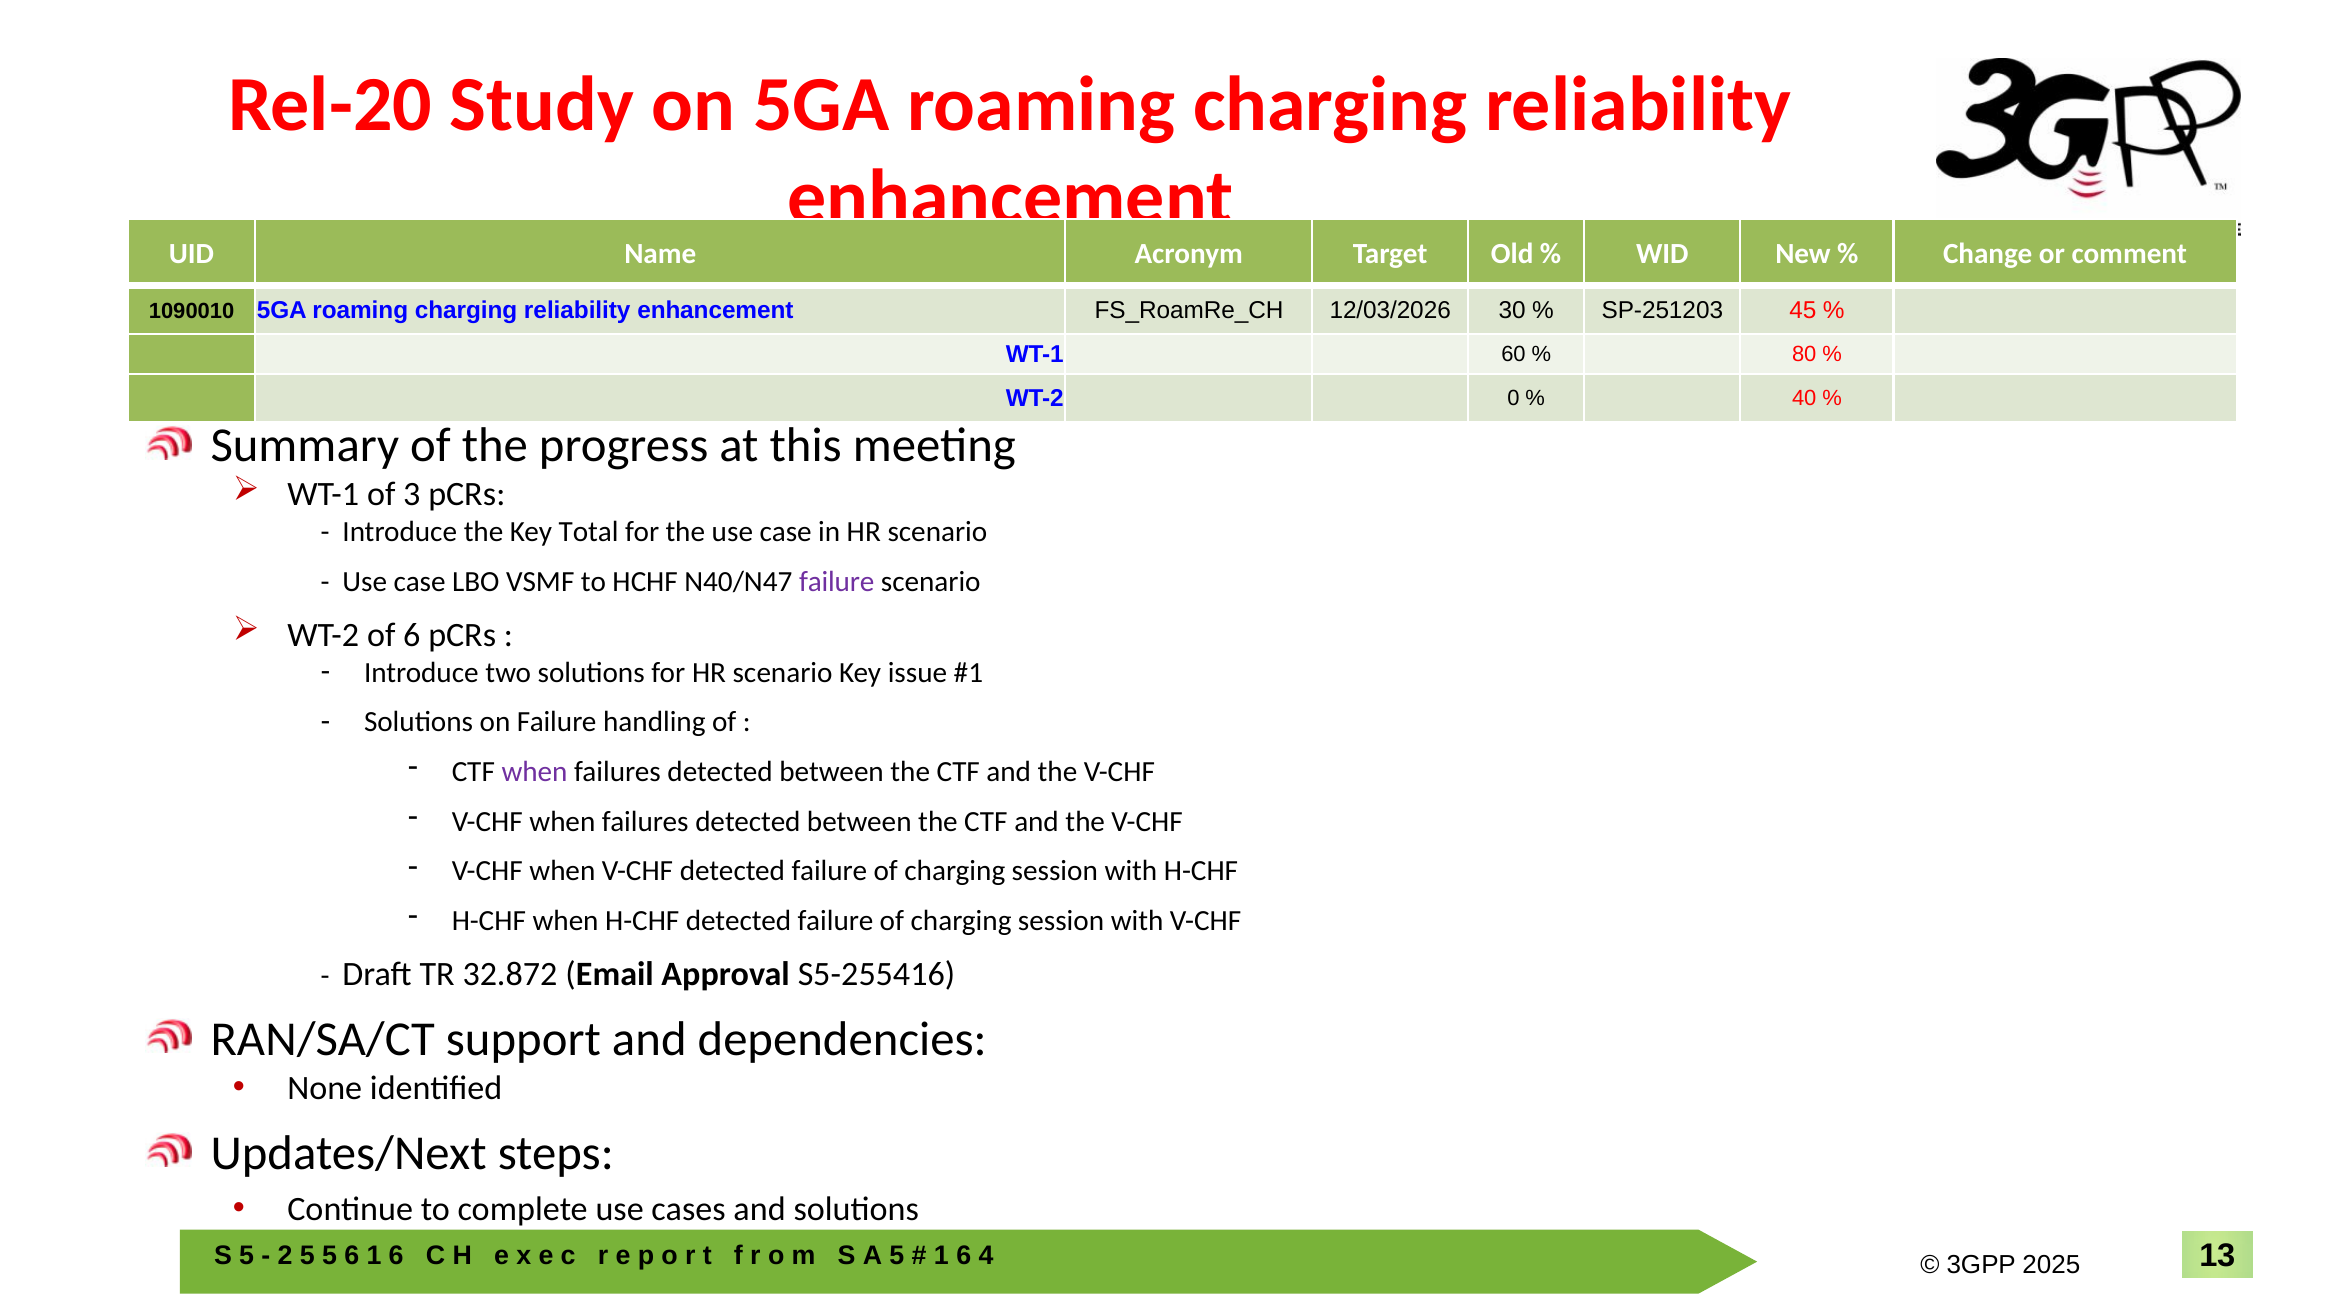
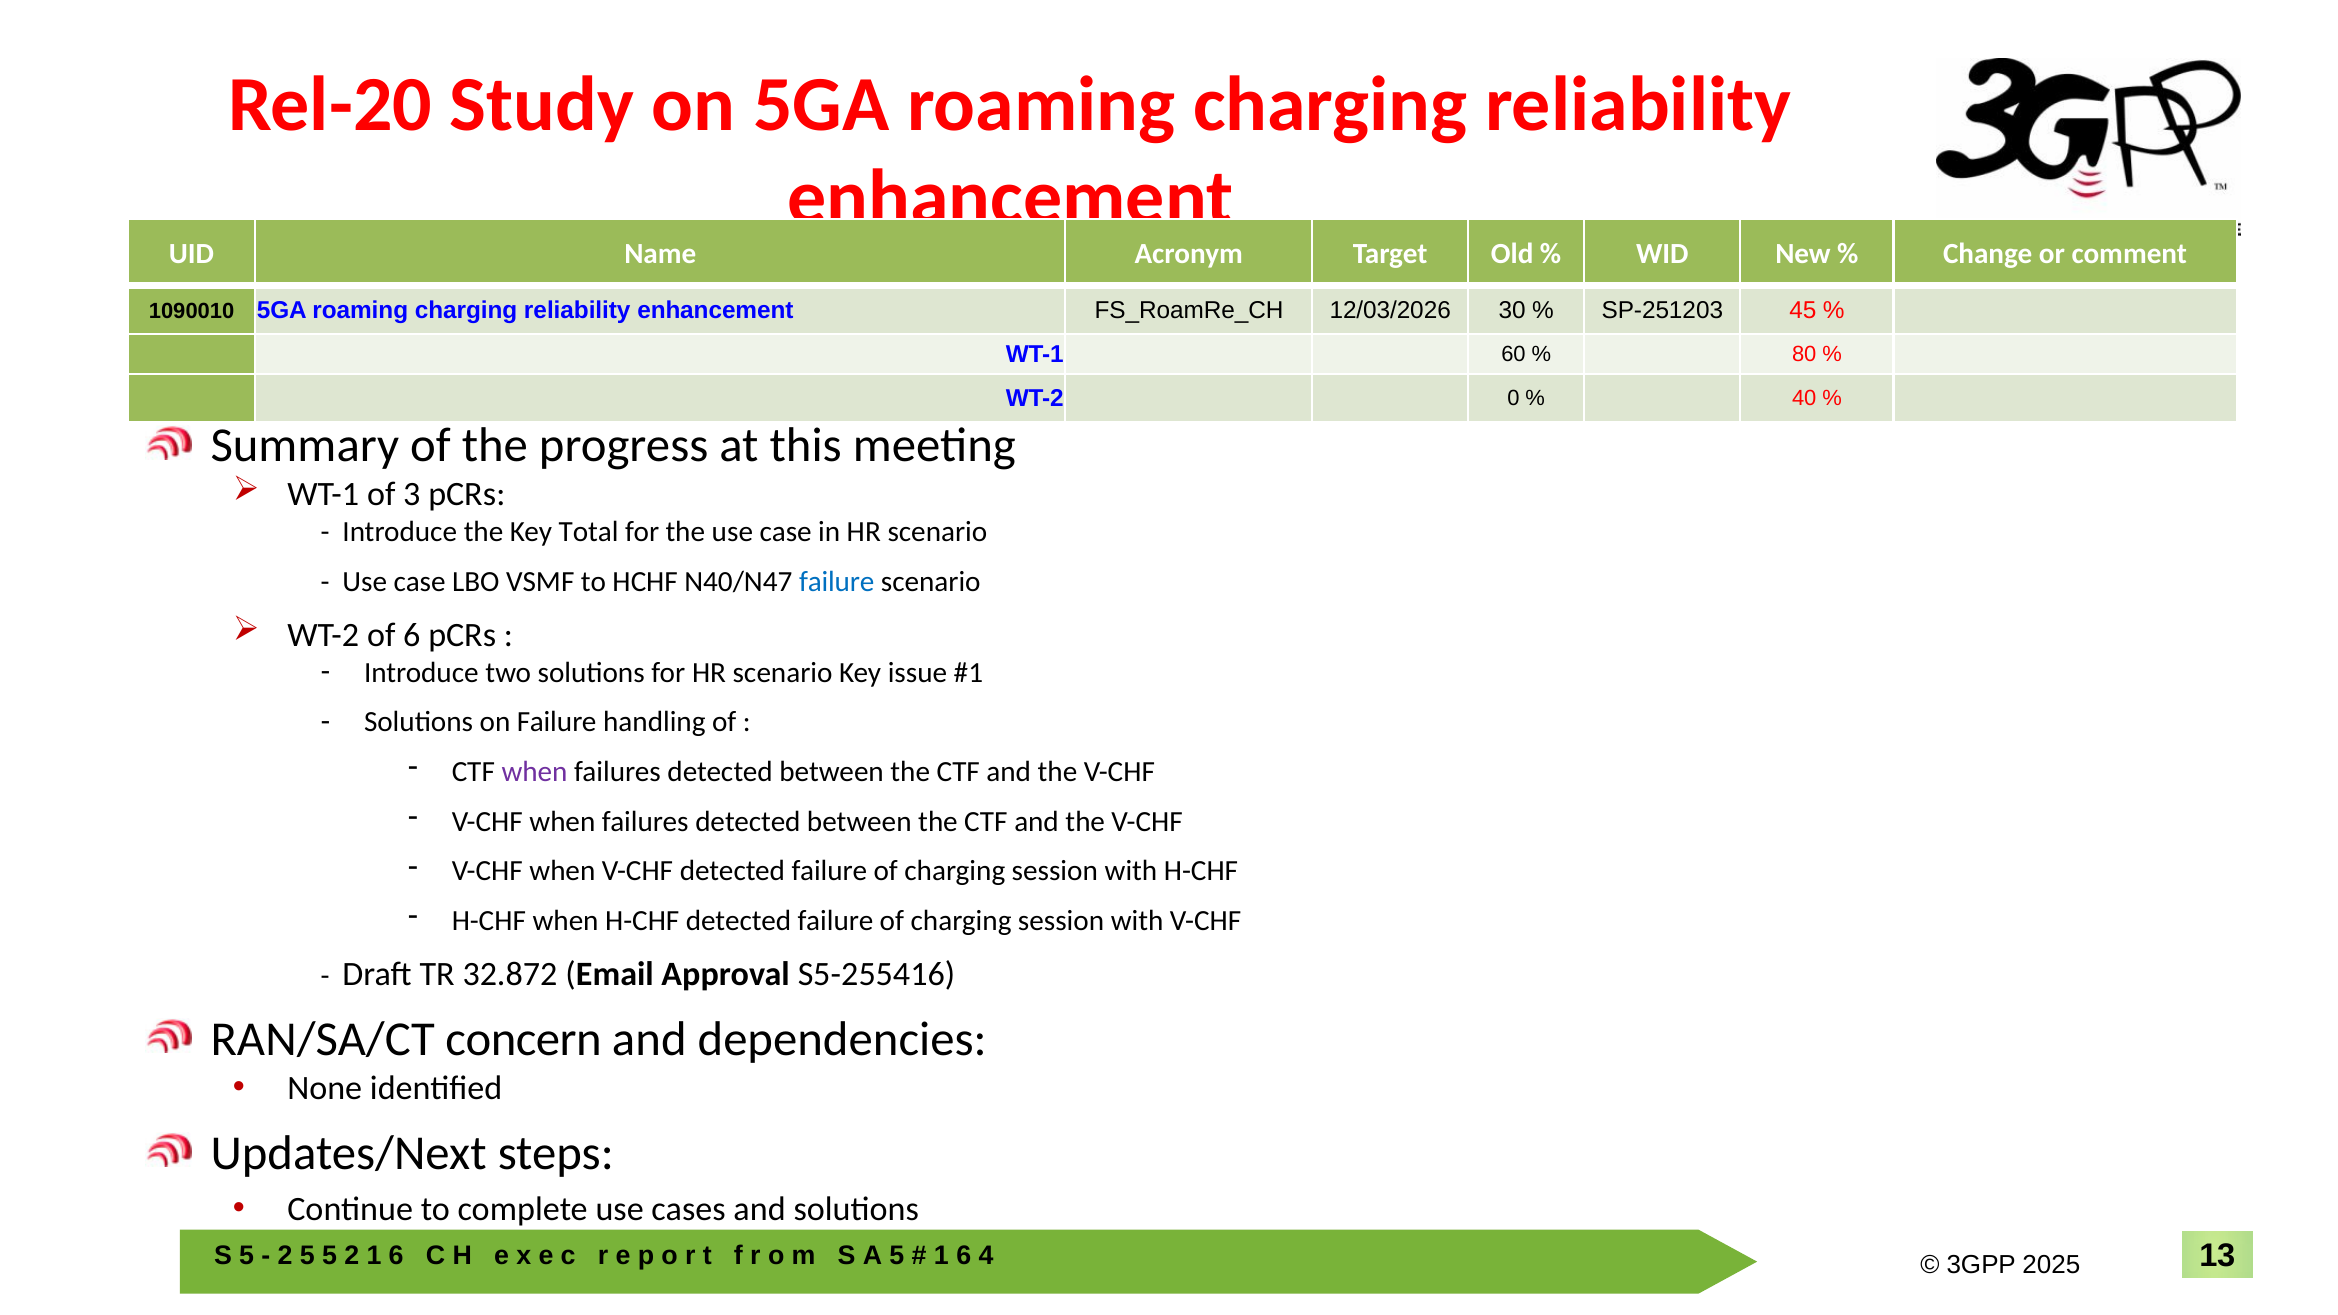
failure colour: purple -> blue (837, 582)
support: support -> concern (524, 1039)
6: 6 -> 2 (352, 1256)
